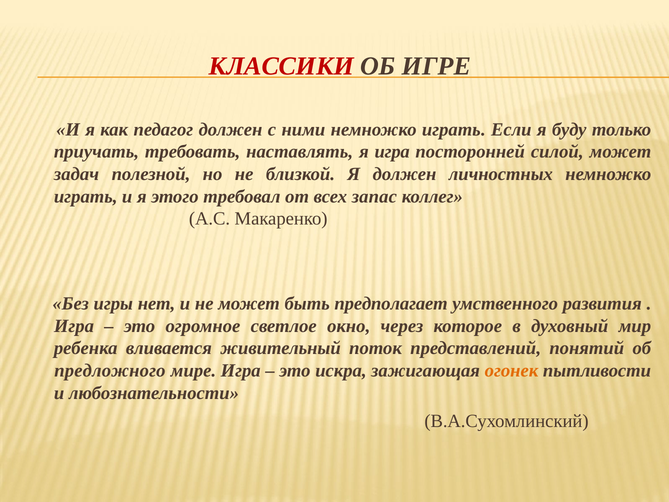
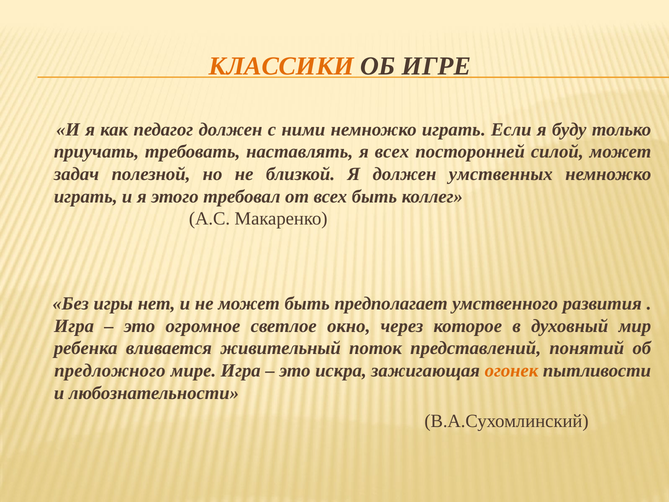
КЛАССИКИ colour: red -> orange (281, 66)
я игра: игра -> всех (392, 152)
личностных: личностных -> умственных (501, 174)
всех запас: запас -> быть (374, 196)
